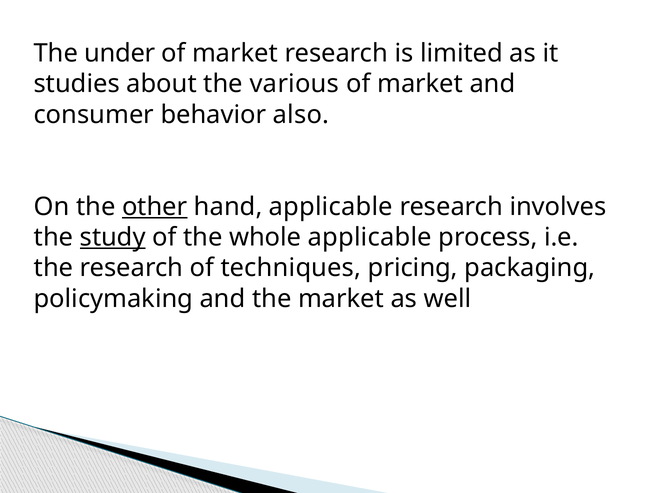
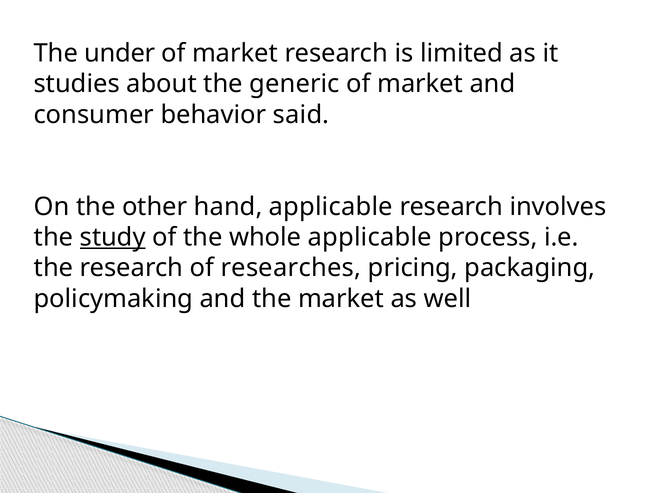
various: various -> generic (295, 84)
also: also -> said (301, 115)
other underline: present -> none (155, 207)
techniques: techniques -> researches (291, 268)
